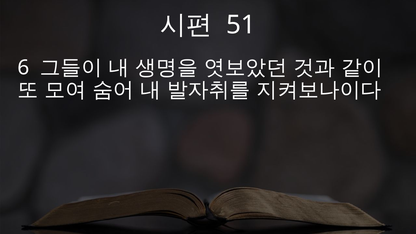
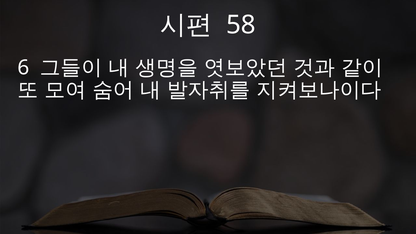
51: 51 -> 58 (241, 25)
